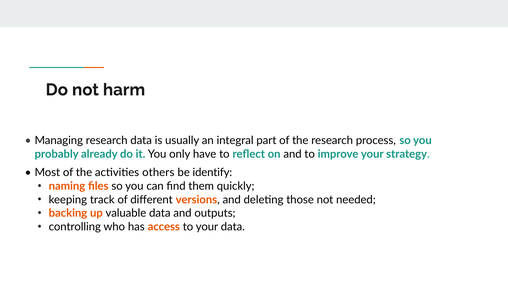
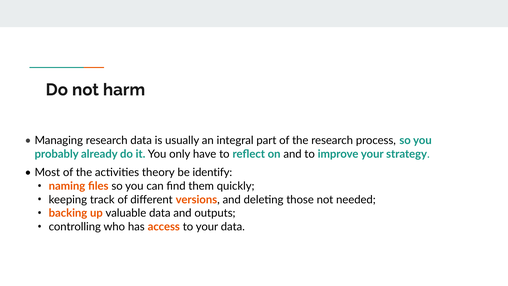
others: others -> theory (158, 172)
